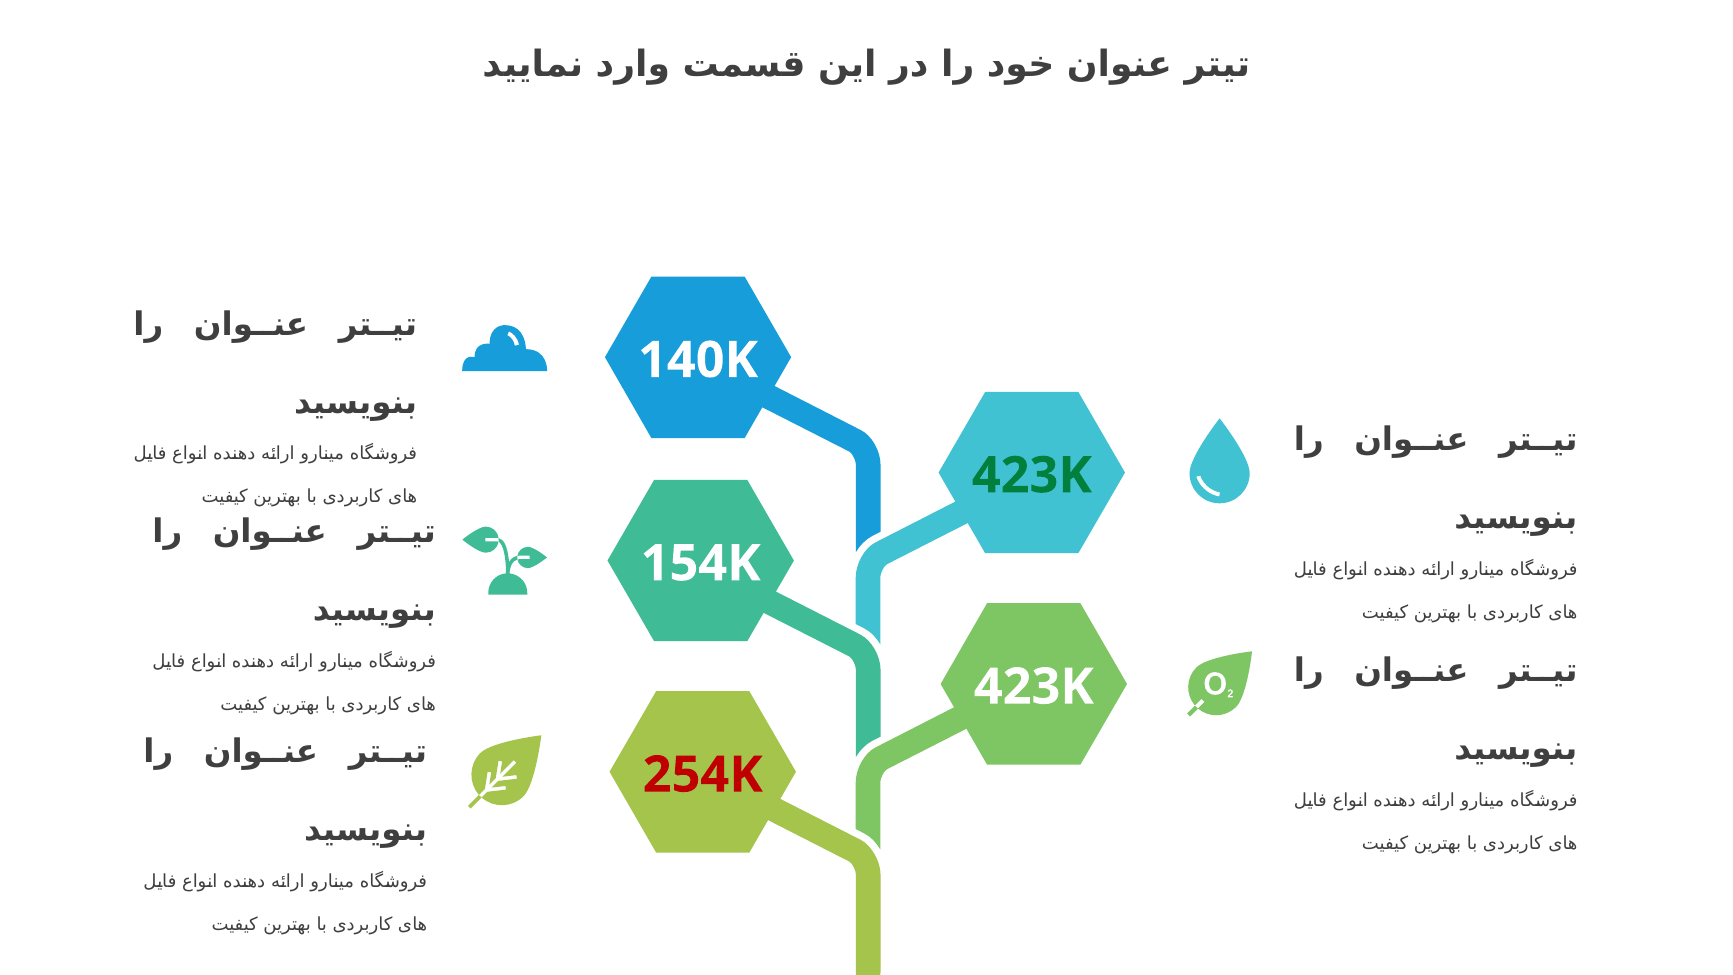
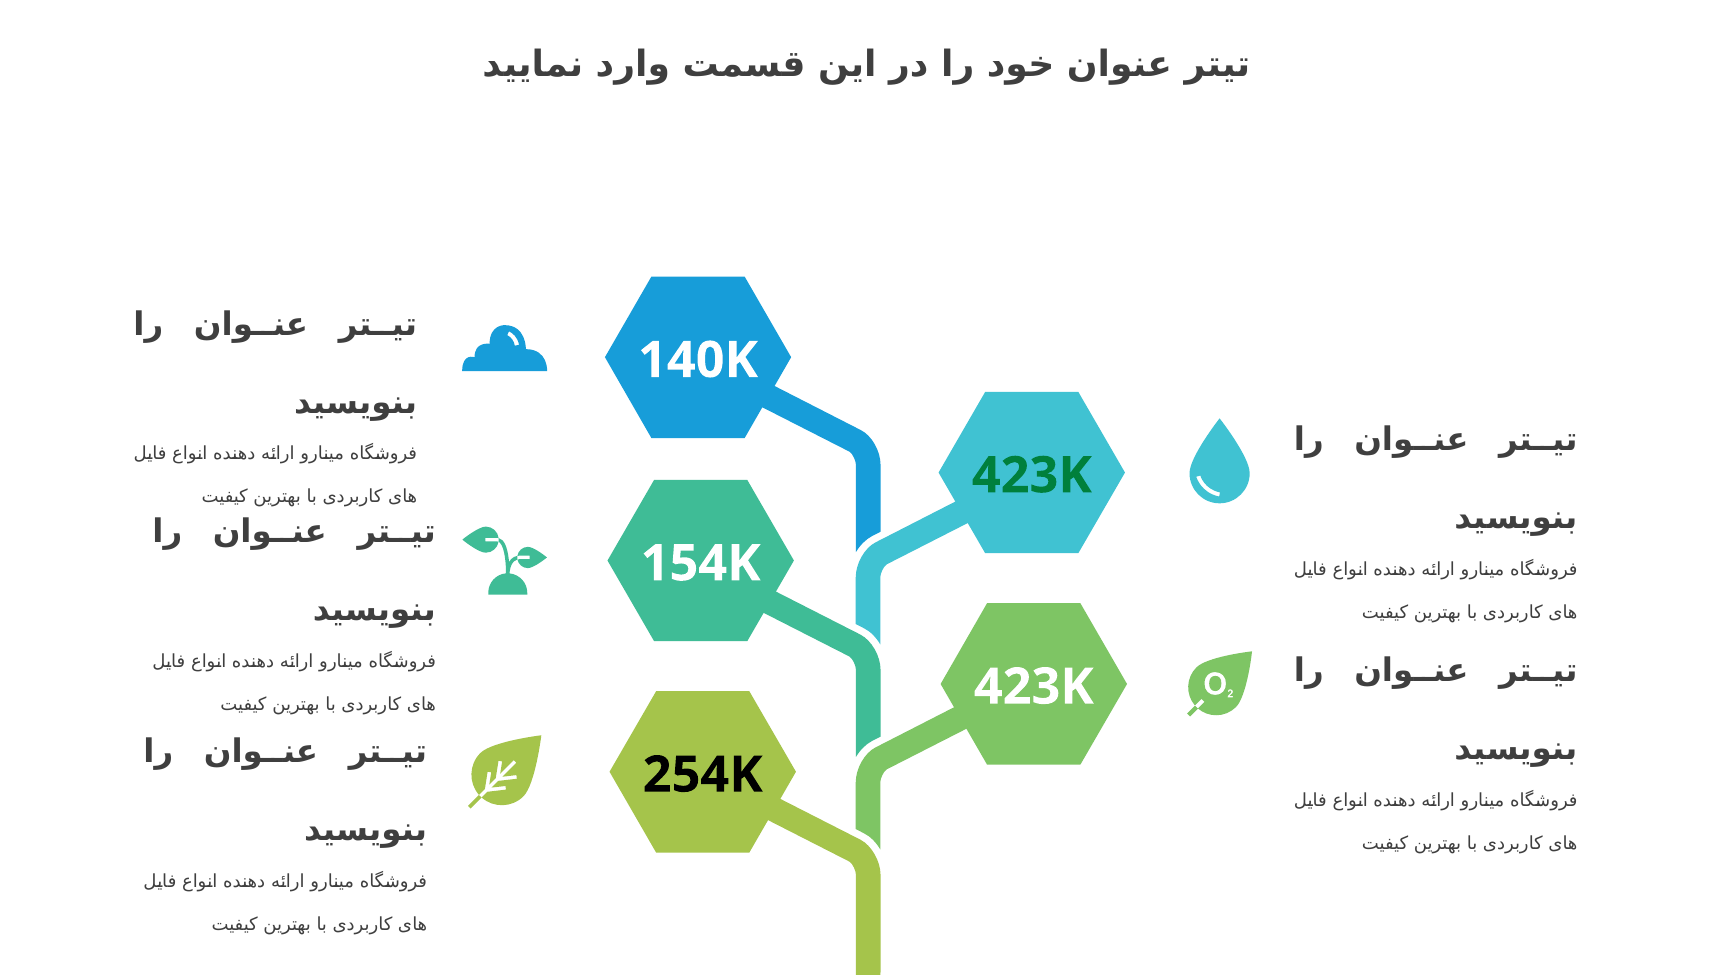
254K colour: red -> black (703, 775)
